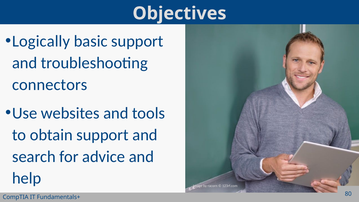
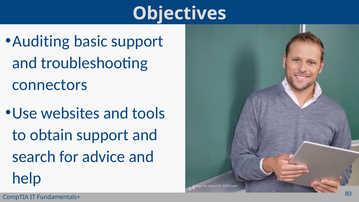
Logically: Logically -> Auditing (41, 41)
